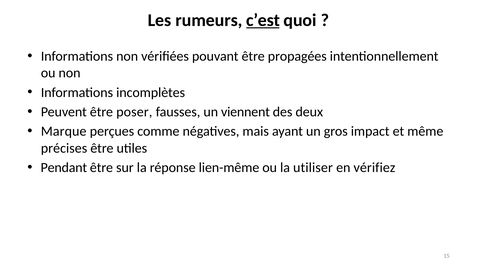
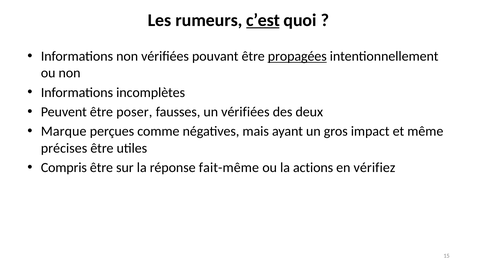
propagées underline: none -> present (297, 56)
un viennent: viennent -> vérifiées (245, 112)
Pendant: Pendant -> Compris (64, 168)
lien-même: lien-même -> fait-même (229, 168)
utiliser: utiliser -> actions (313, 168)
